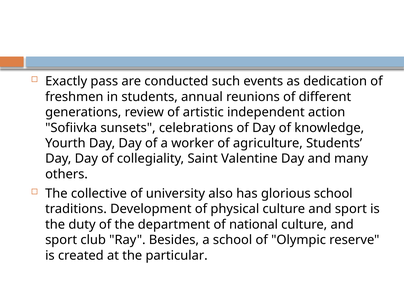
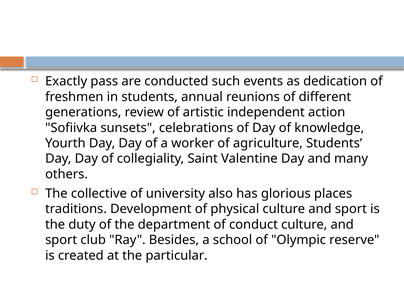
glorious school: school -> places (333, 194)
national: national -> conduct (253, 225)
